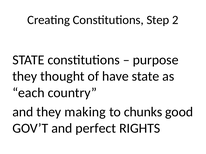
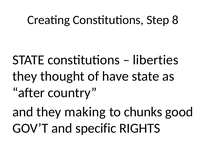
2: 2 -> 8 (175, 20)
purpose: purpose -> liberties (156, 60)
each: each -> after (29, 93)
perfect: perfect -> specific (96, 129)
